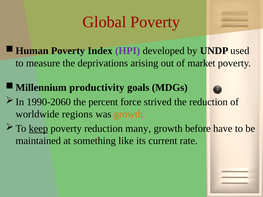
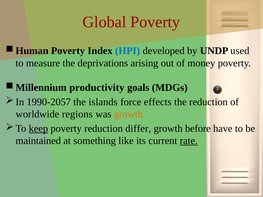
HPI colour: purple -> blue (128, 51)
market: market -> money (201, 63)
1990-2060: 1990-2060 -> 1990-2057 (49, 102)
percent: percent -> islands (103, 102)
strived: strived -> effects (158, 102)
many: many -> differ (138, 129)
rate underline: none -> present (189, 141)
